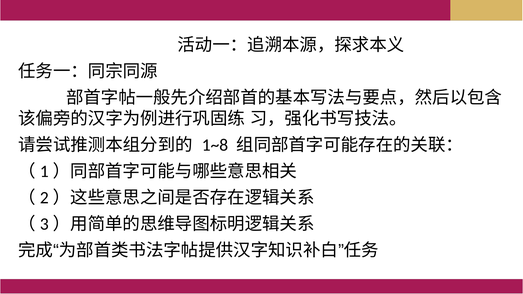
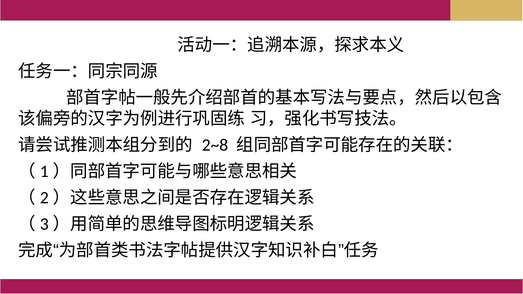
1~8: 1~8 -> 2~8 (215, 145)
